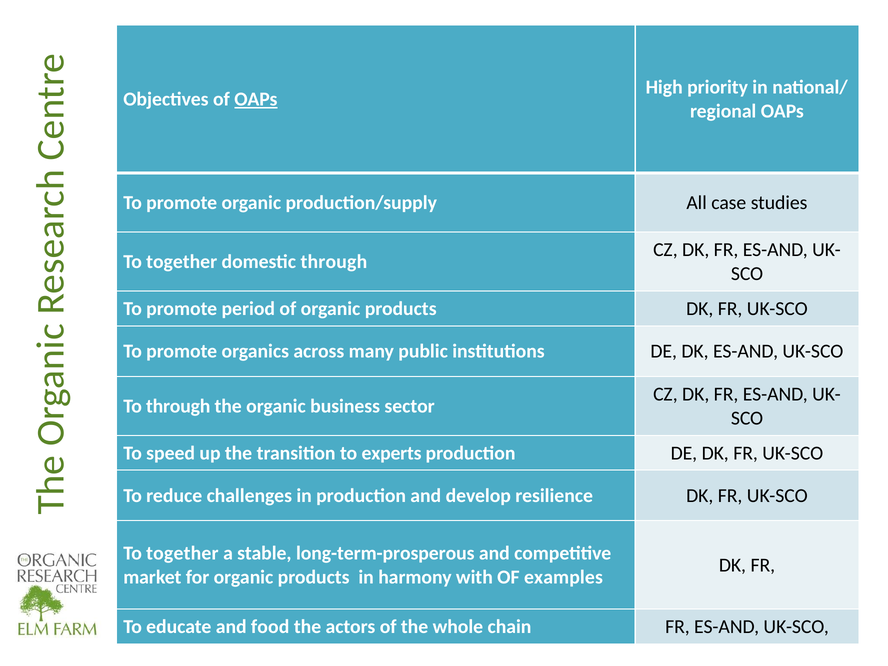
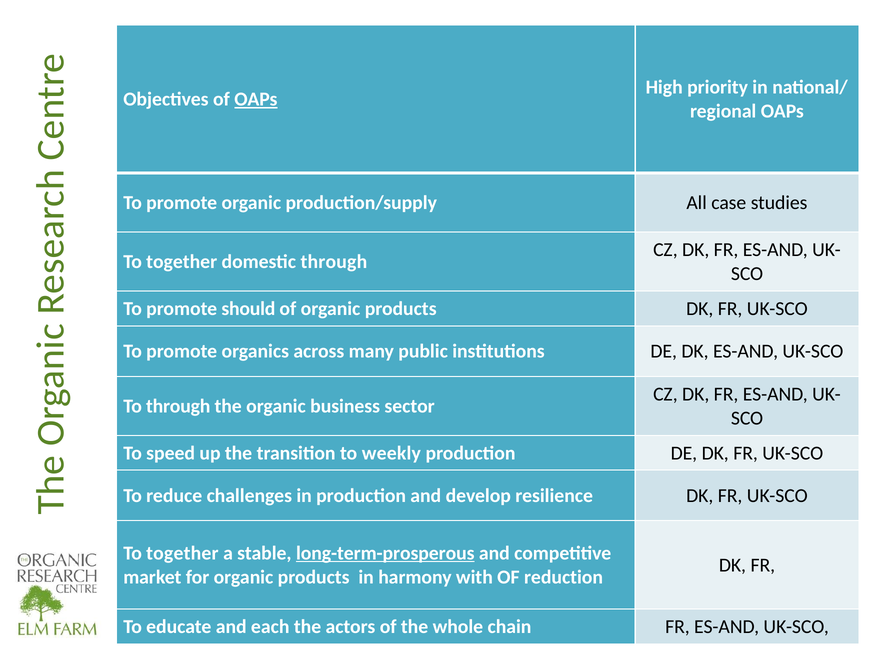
period: period -> should (248, 309)
experts: experts -> weekly (391, 453)
long-term-prosperous underline: none -> present (385, 553)
examples: examples -> reduction (564, 577)
food: food -> each (270, 627)
